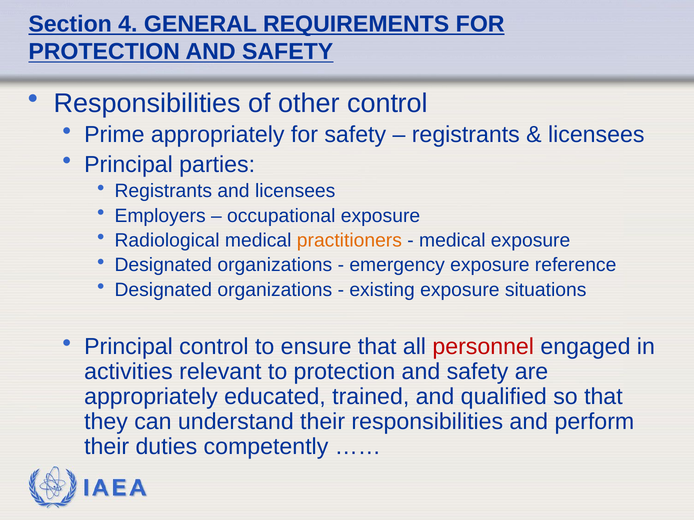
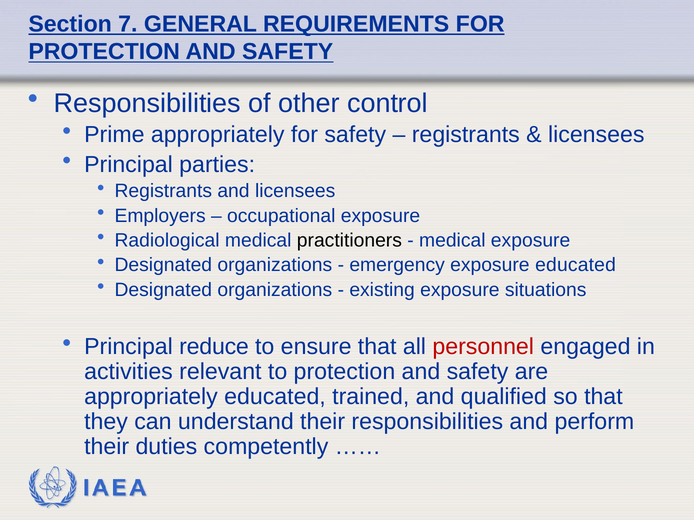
4: 4 -> 7 (128, 24)
practitioners colour: orange -> black (349, 241)
exposure reference: reference -> educated (576, 265)
Principal control: control -> reduce (214, 347)
